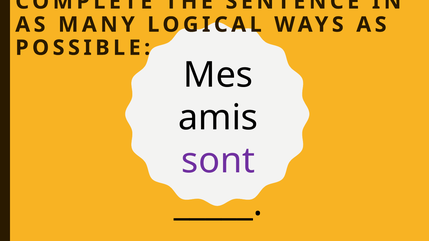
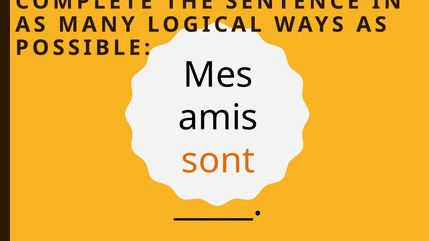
sont colour: purple -> orange (218, 161)
